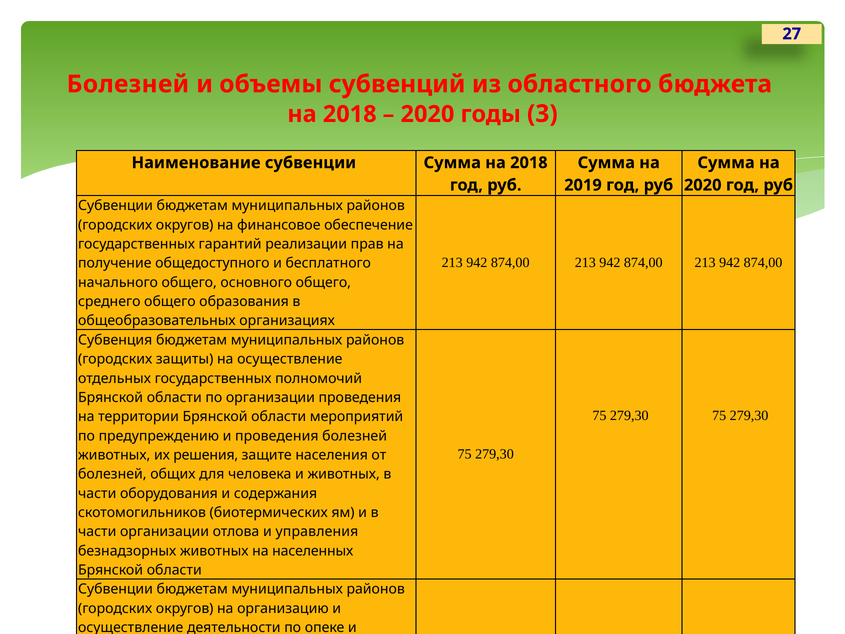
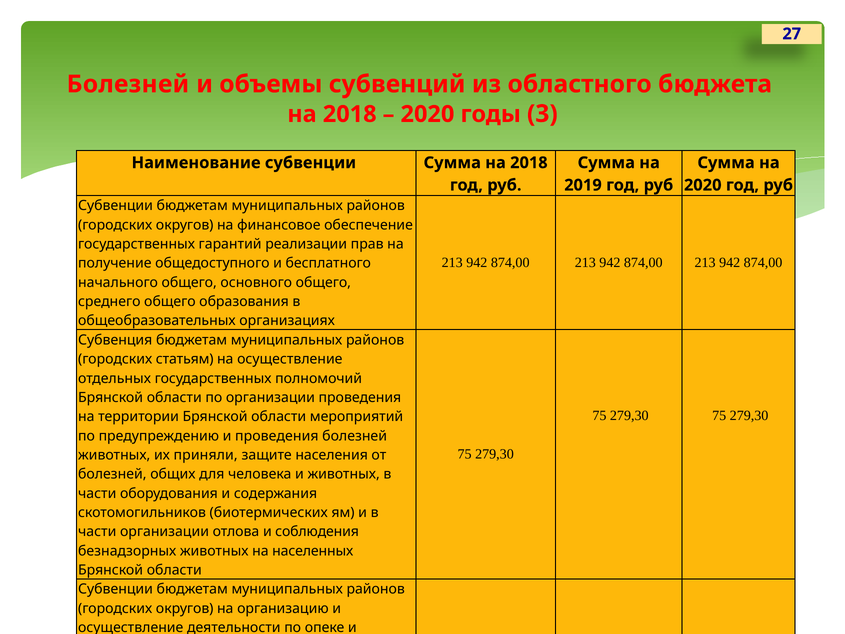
защиты: защиты -> статьям (185, 359)
решения: решения -> приняли (206, 455)
управления: управления -> соблюдения (317, 532)
